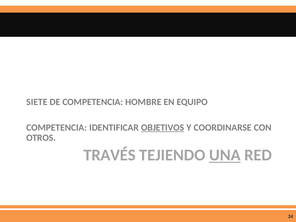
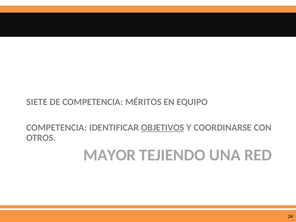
HOMBRE: HOMBRE -> MÉRITOS (143, 102)
TRAVÉS: TRAVÉS -> MAYOR (110, 155)
UNA underline: present -> none (225, 155)
